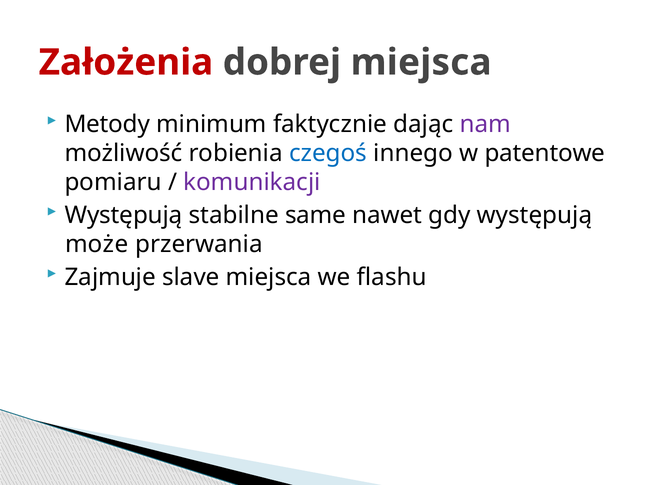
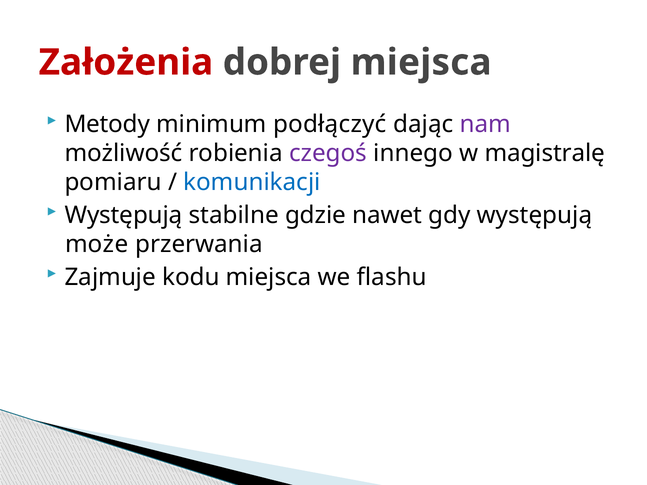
faktycznie: faktycznie -> podłączyć (330, 124)
czegoś colour: blue -> purple (328, 153)
patentowe: patentowe -> magistralę (545, 153)
komunikacji colour: purple -> blue (252, 183)
same: same -> gdzie (315, 215)
slave: slave -> kodu (191, 277)
